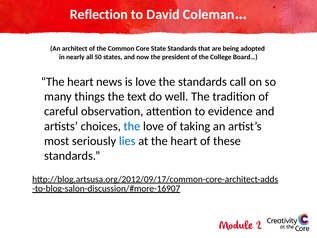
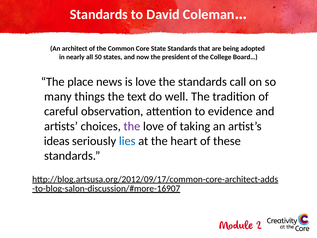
Reflection: Reflection -> Standards (99, 15)
heart: heart -> place (80, 82)
the colour: blue -> purple (132, 126)
most: most -> ideas (57, 141)
